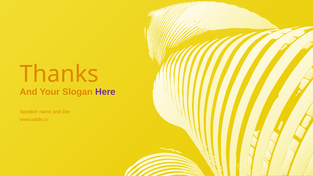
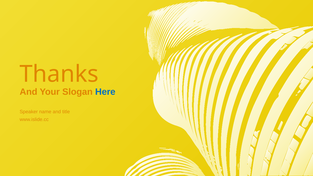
Here colour: purple -> blue (105, 92)
